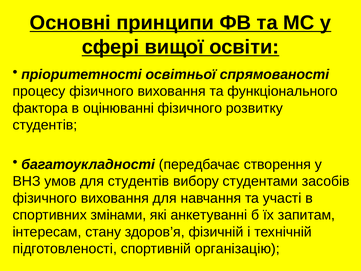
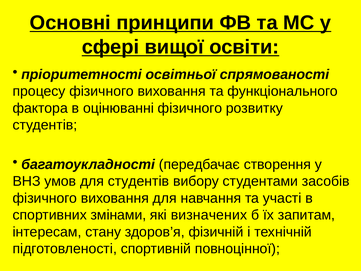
анкетуванні: анкетуванні -> визначених (209, 215)
організацію: організацію -> повноцінної (237, 249)
